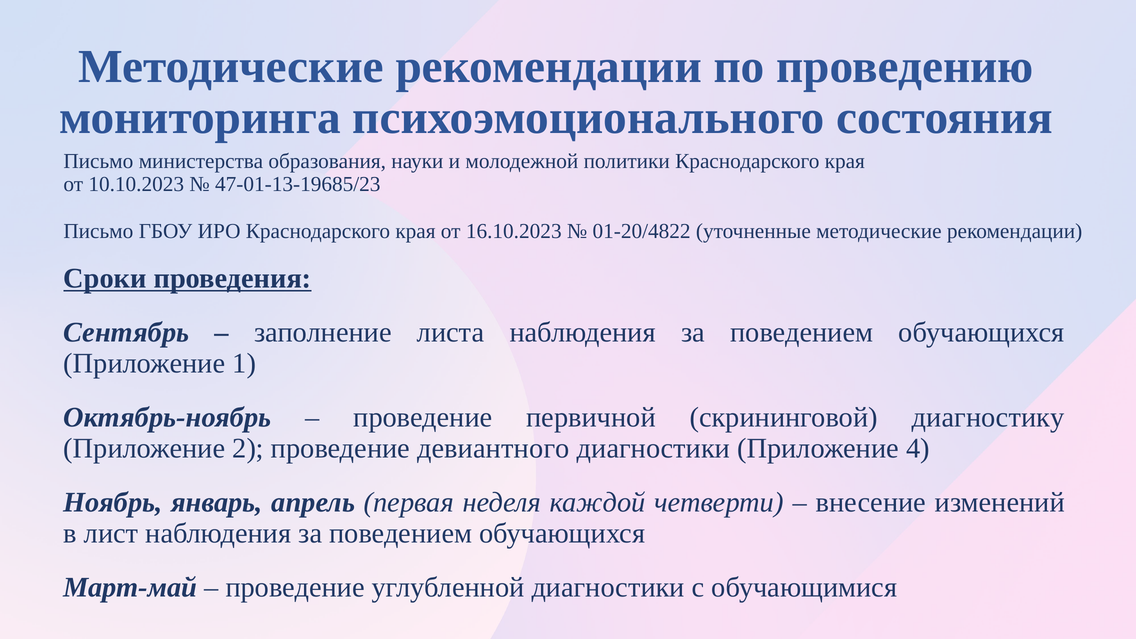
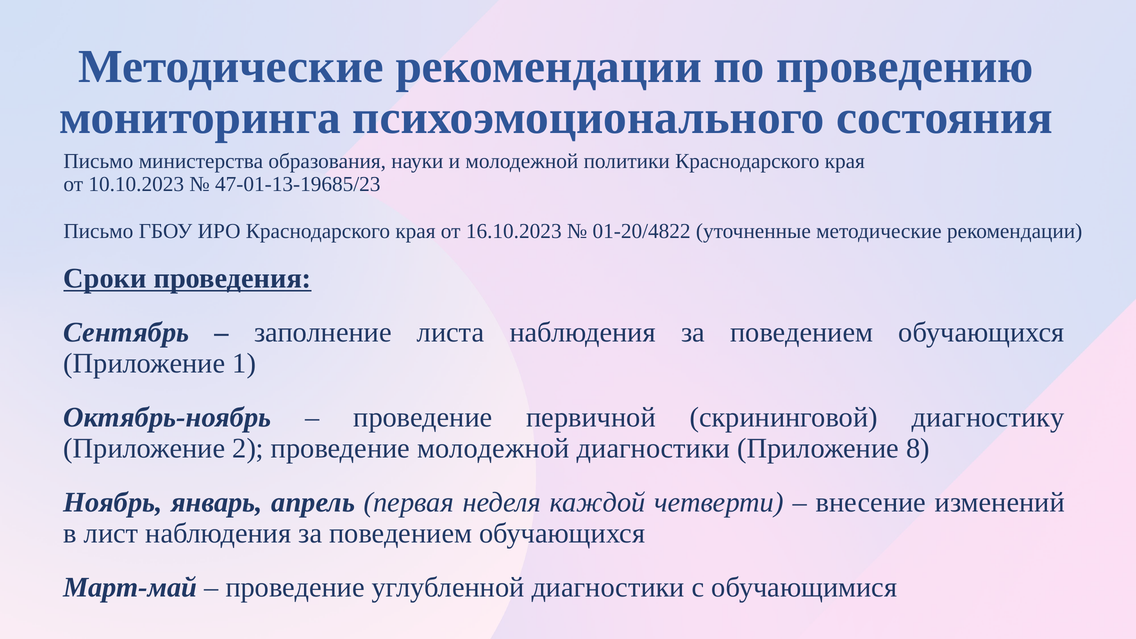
проведение девиантного: девиантного -> молодежной (493, 448)
4: 4 -> 8 (918, 448)
